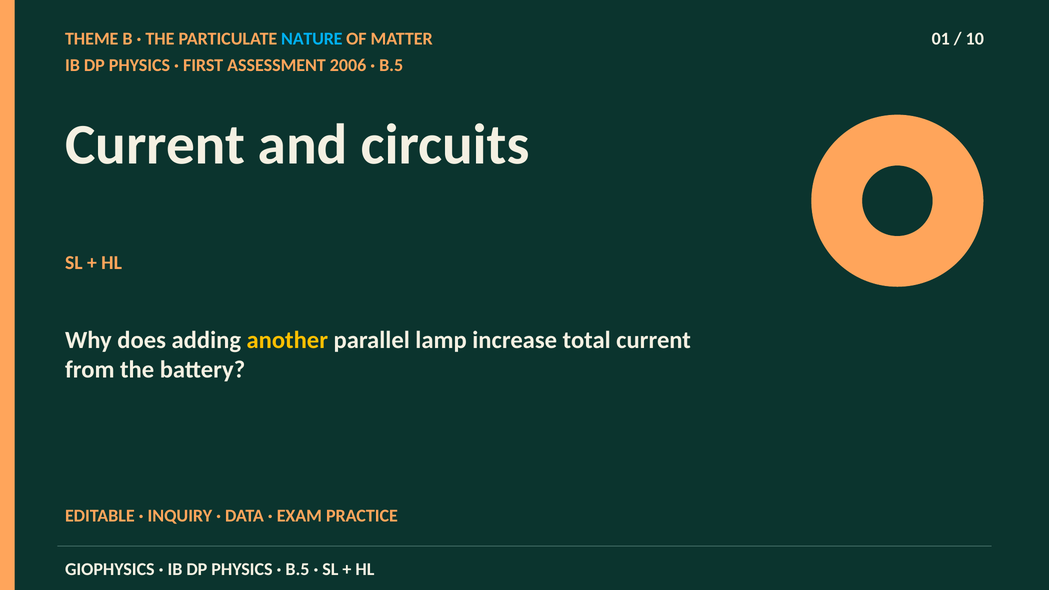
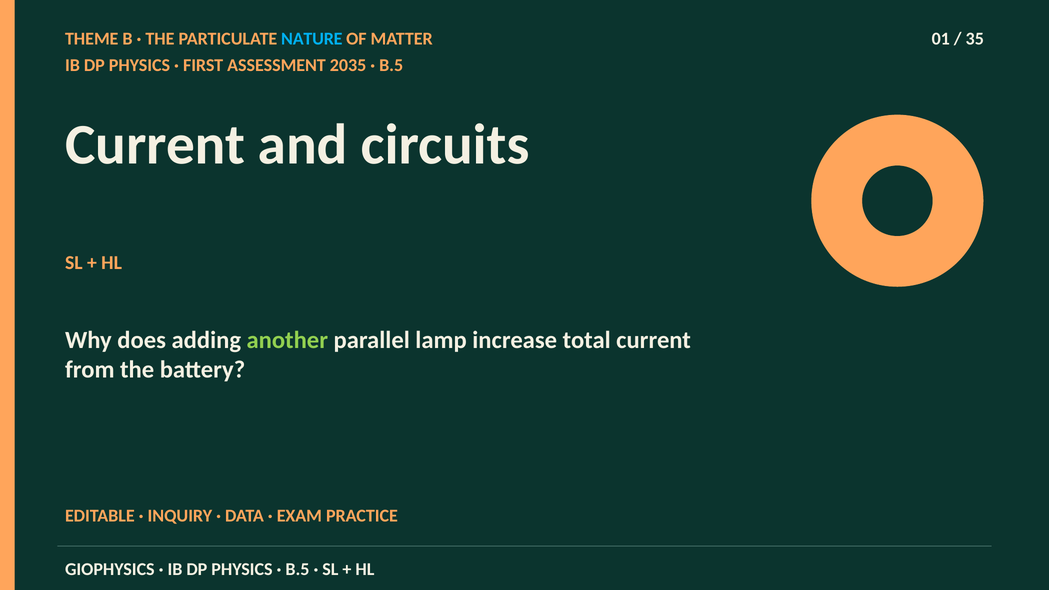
10: 10 -> 35 (975, 39)
2006: 2006 -> 2035 (348, 65)
another colour: yellow -> light green (287, 340)
